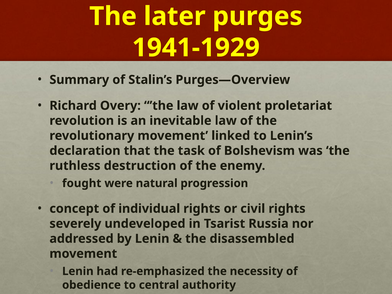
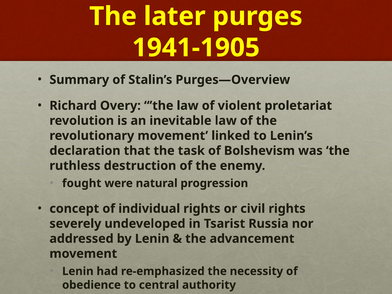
1941-1929: 1941-1929 -> 1941-1905 (196, 48)
disassembled: disassembled -> advancement (252, 239)
